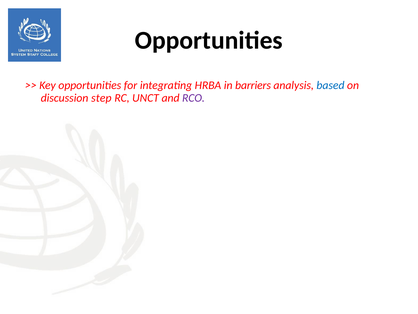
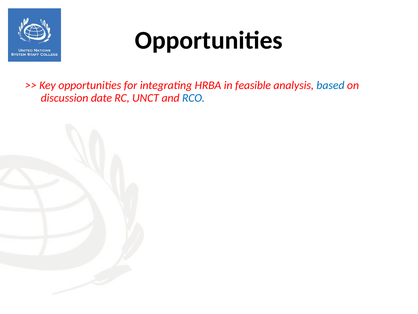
barriers: barriers -> feasible (253, 85)
step: step -> date (101, 98)
RCO colour: purple -> blue (193, 98)
